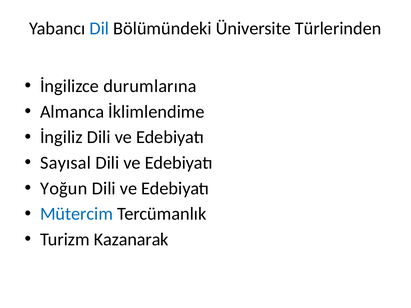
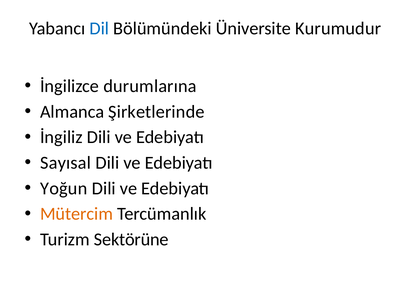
Türlerinden: Türlerinden -> Kurumudur (338, 28)
İklimlendime: İklimlendime -> Şirketlerinde (156, 112)
Mütercim colour: blue -> orange (77, 214)
Kazanarak: Kazanarak -> Sektörüne (131, 240)
